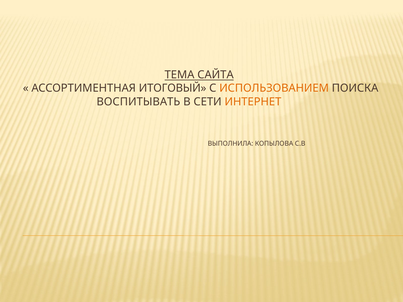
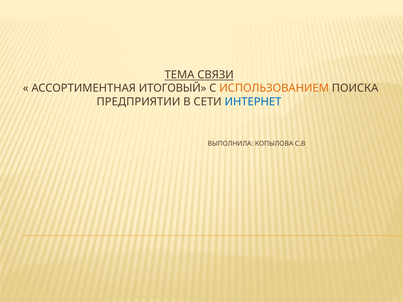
САЙТА: САЙТА -> СВЯЗИ (216, 75)
ВОСПИТЫВАТЬ: ВОСПИТЫВАТЬ -> ПРЕДПРИЯТИИ (138, 102)
ИНТЕРНЕТ colour: orange -> blue (253, 102)
